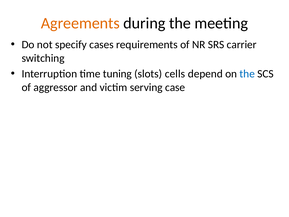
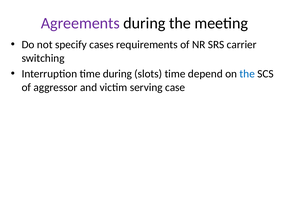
Agreements colour: orange -> purple (80, 23)
time tuning: tuning -> during (117, 74)
slots cells: cells -> time (175, 74)
